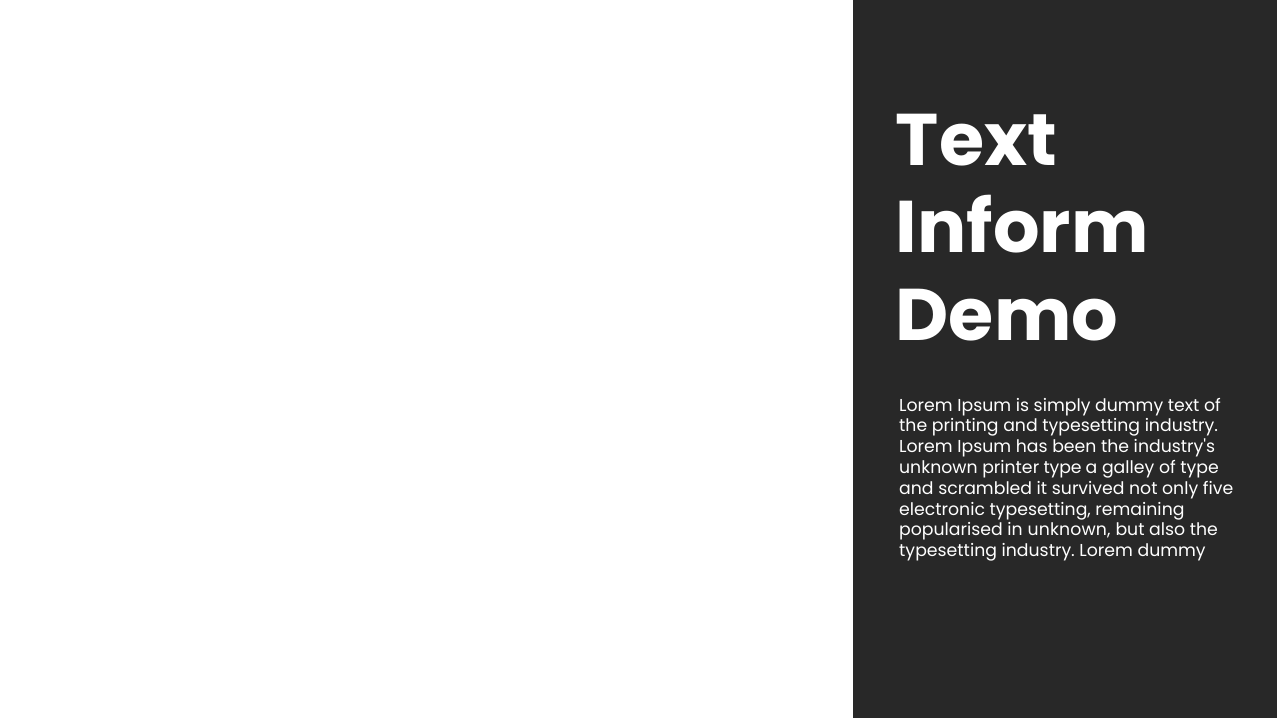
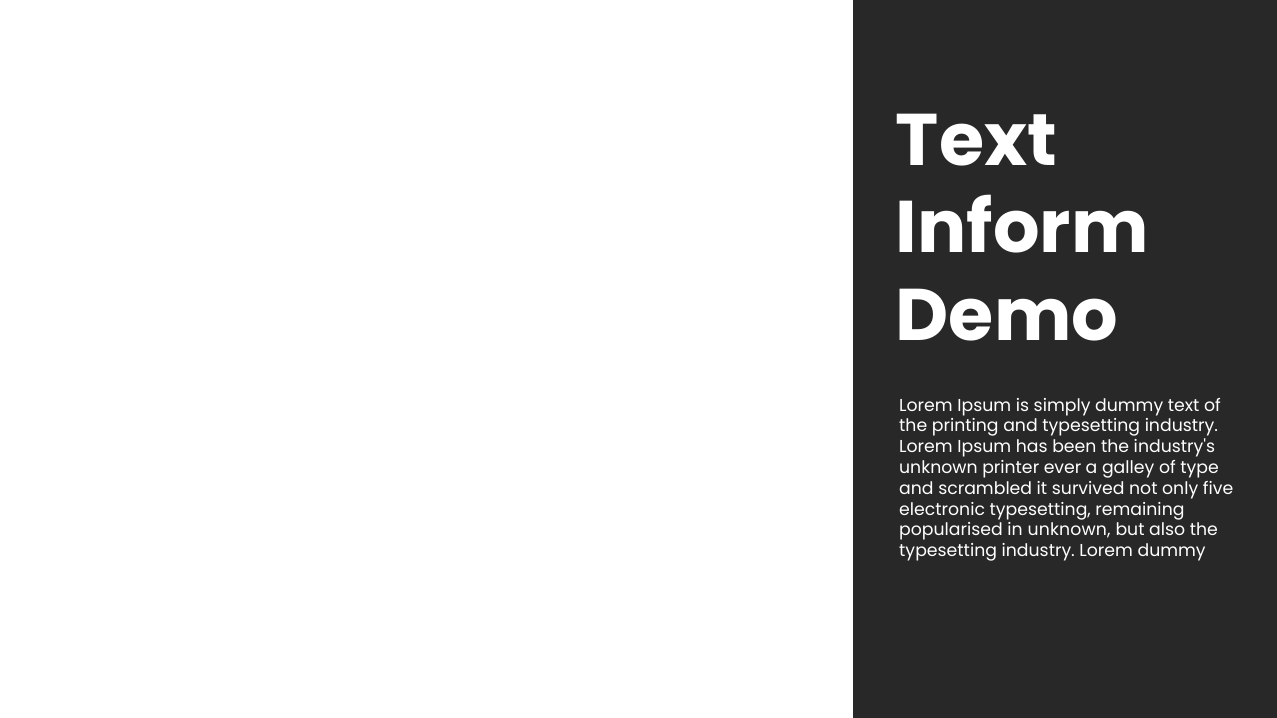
printer type: type -> ever (1063, 468)
